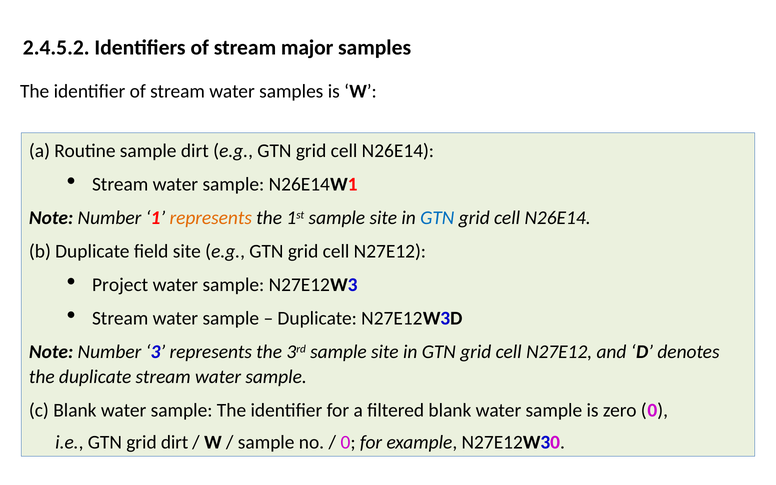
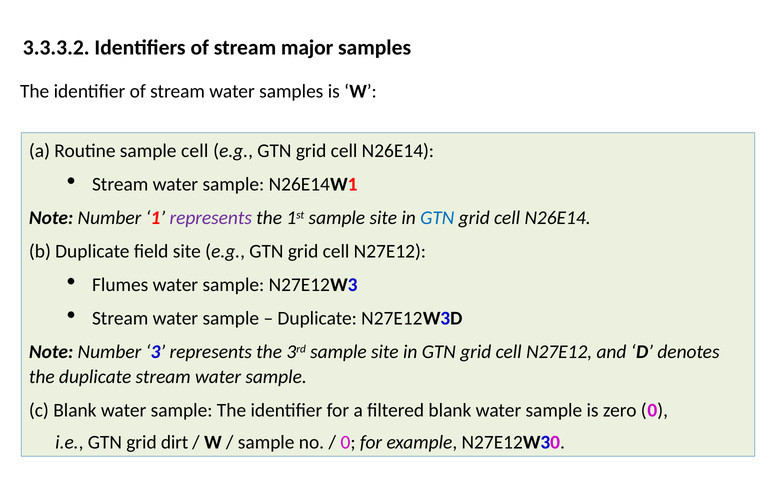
2.4.5.2: 2.4.5.2 -> 3.3.3.2 (56, 48)
sample dirt: dirt -> cell (195, 151)
represents colour: orange -> purple (211, 218)
Project: Project -> Flumes (120, 285)
